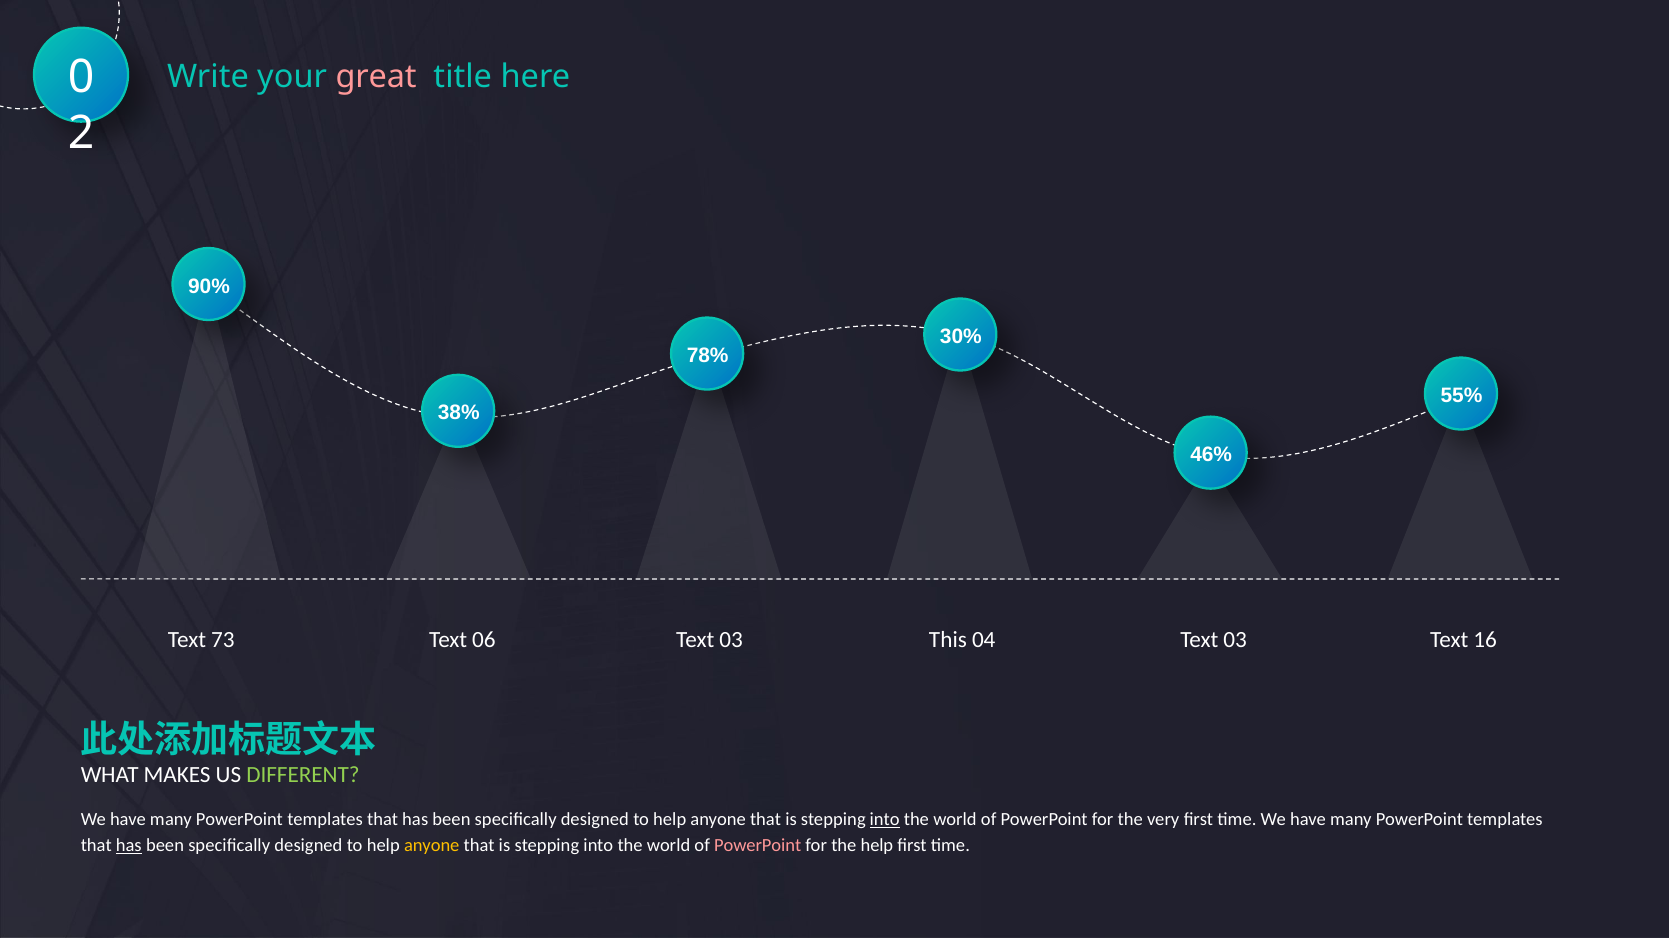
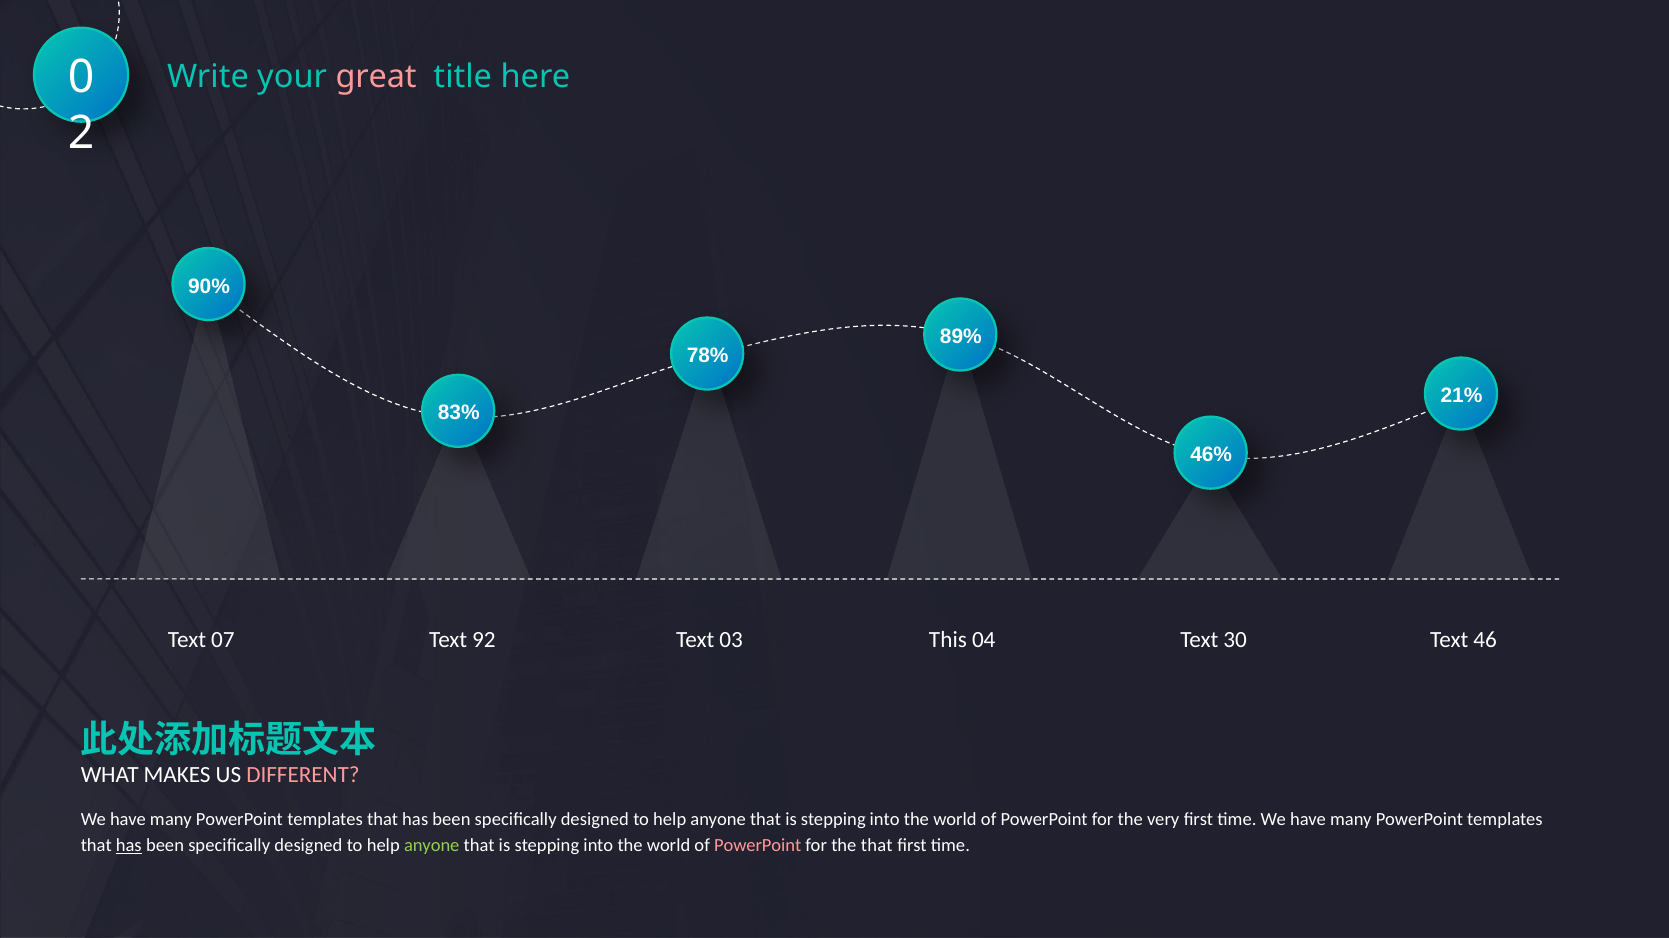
30%: 30% -> 89% (961, 337)
55%: 55% -> 21% (1462, 396)
38%: 38% -> 83% (459, 413)
73: 73 -> 07 (223, 640)
06: 06 -> 92 (484, 640)
04 Text 03: 03 -> 30 (1235, 640)
16: 16 -> 46 (1485, 640)
DIFFERENT colour: light green -> pink (303, 775)
into underline: present -> none (885, 820)
anyone colour: yellow -> light green (432, 846)
the help: help -> that (877, 846)
